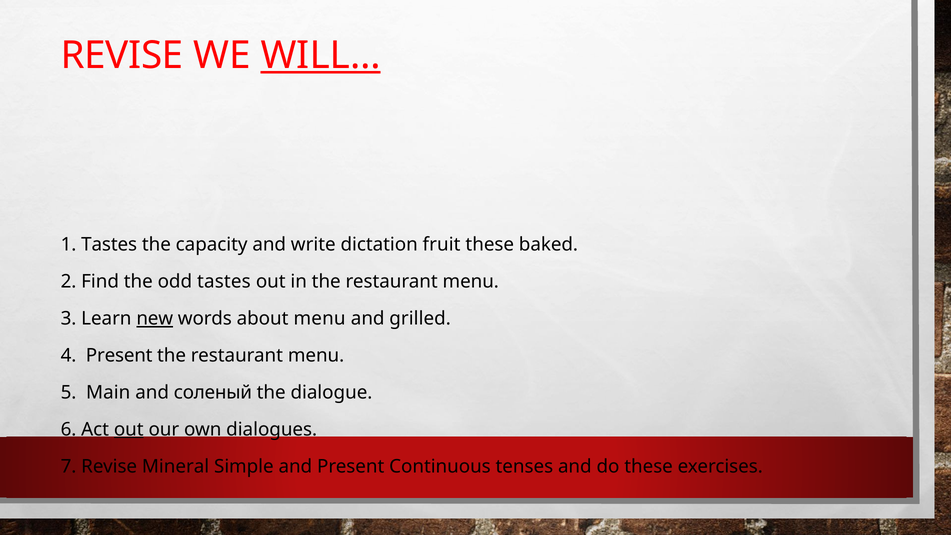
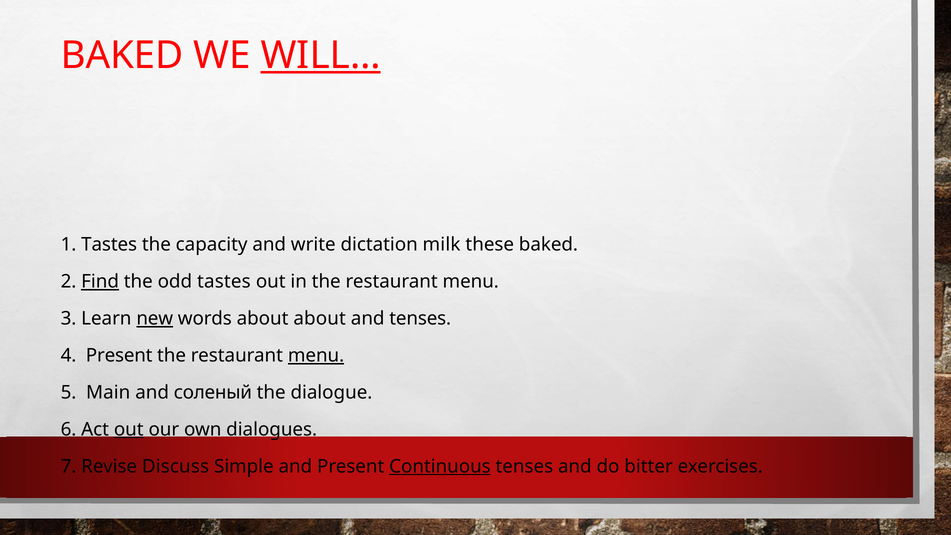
REVISE: REVISE -> BAKED (122, 56)
fruit: fruit -> milk (442, 245)
Find underline: none -> present (100, 282)
about menu: menu -> about (320, 319)
and grilled: grilled -> tenses (420, 319)
menu underline: none -> present (316, 356)
Mineral: Mineral -> Discuss (175, 466)
Continuous underline: none -> present (440, 466)
do these: these -> bitter (649, 466)
